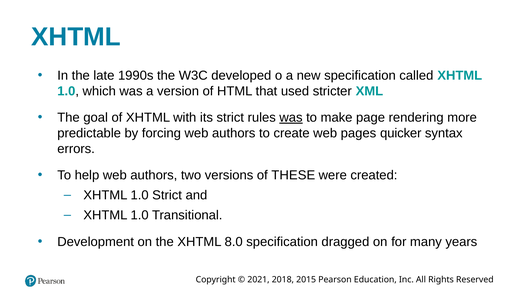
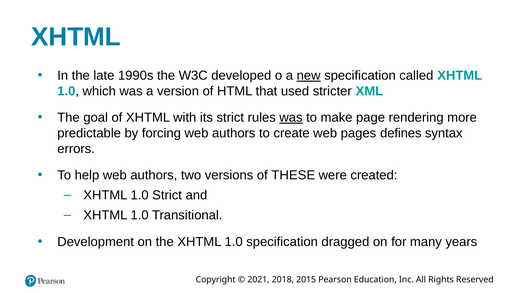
new underline: none -> present (309, 76)
quicker: quicker -> defines (401, 133)
the XHTML 8.0: 8.0 -> 1.0 (234, 242)
